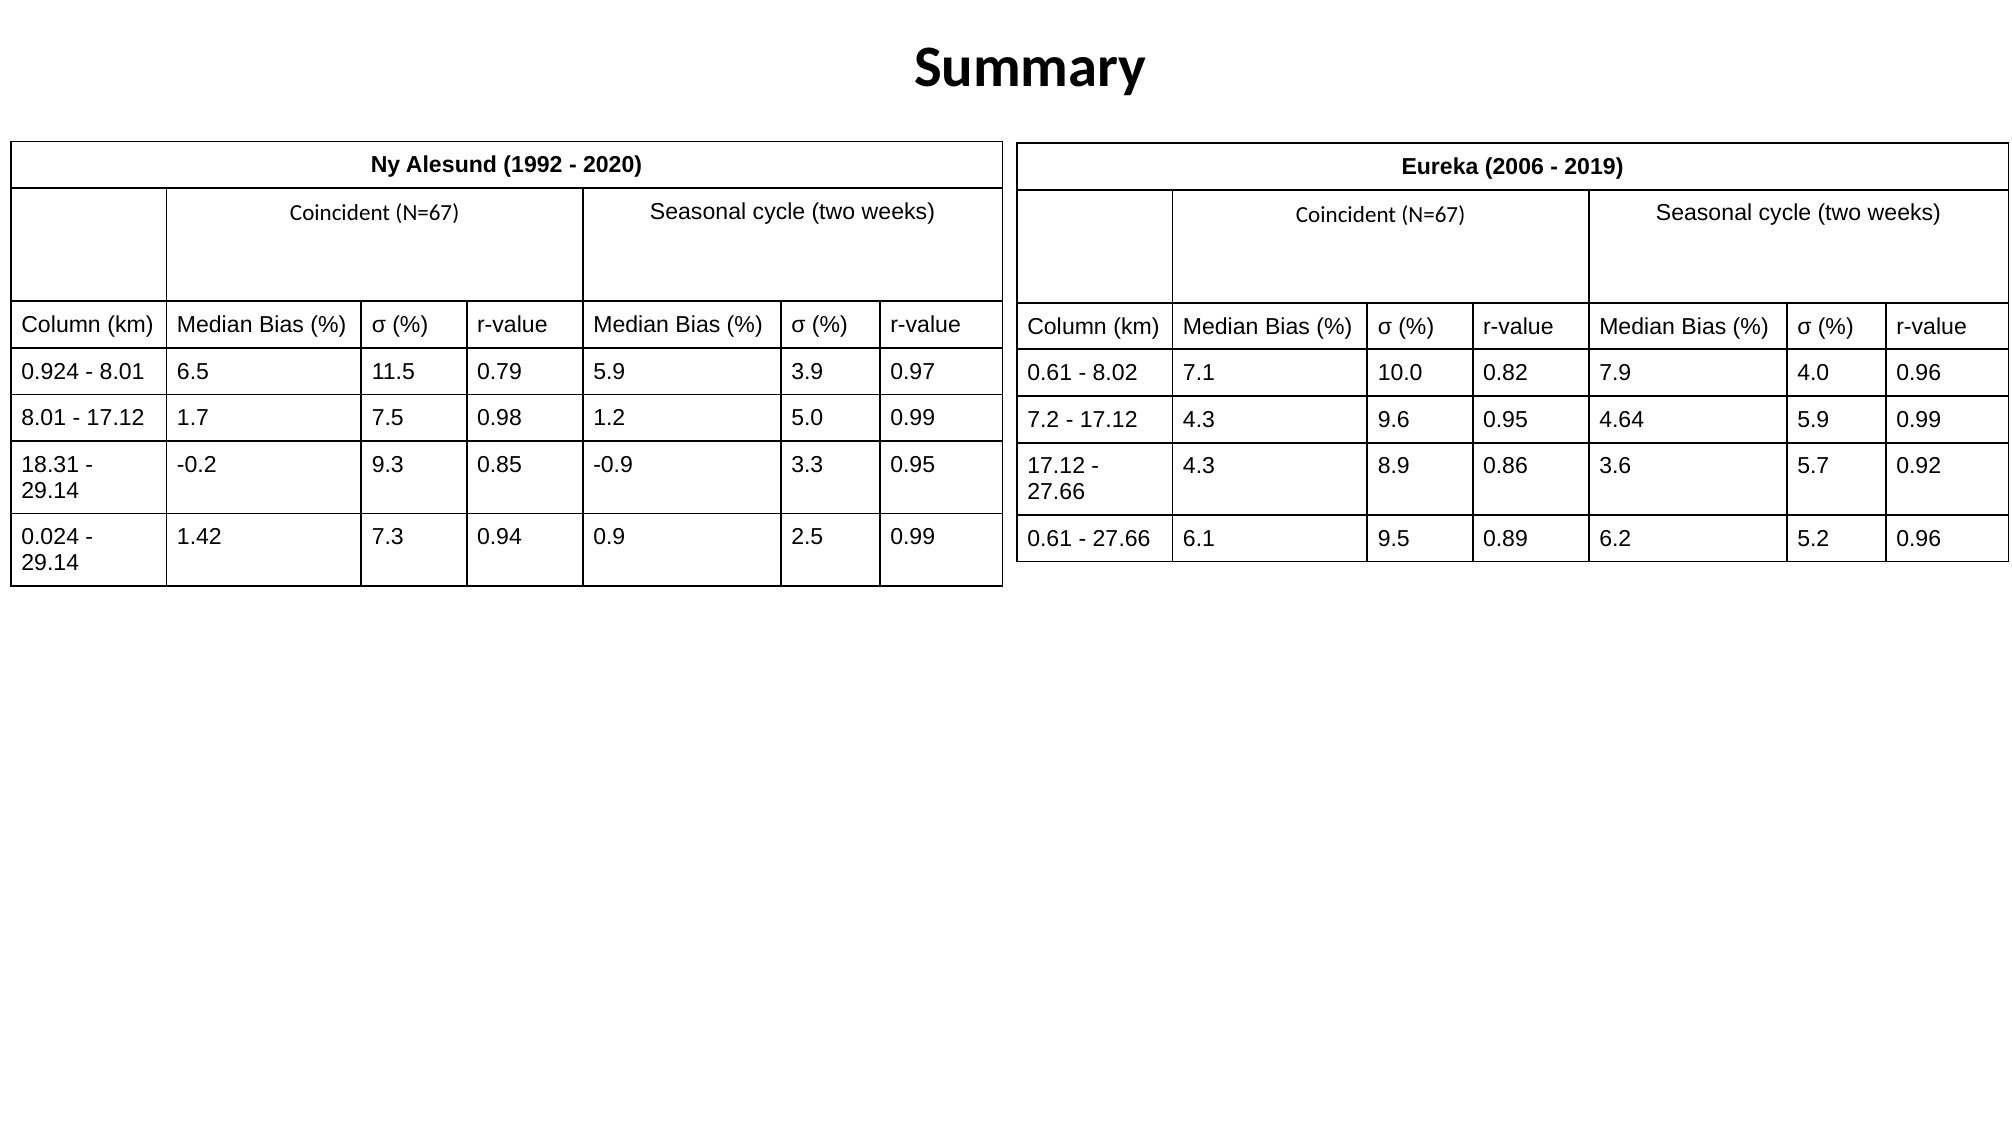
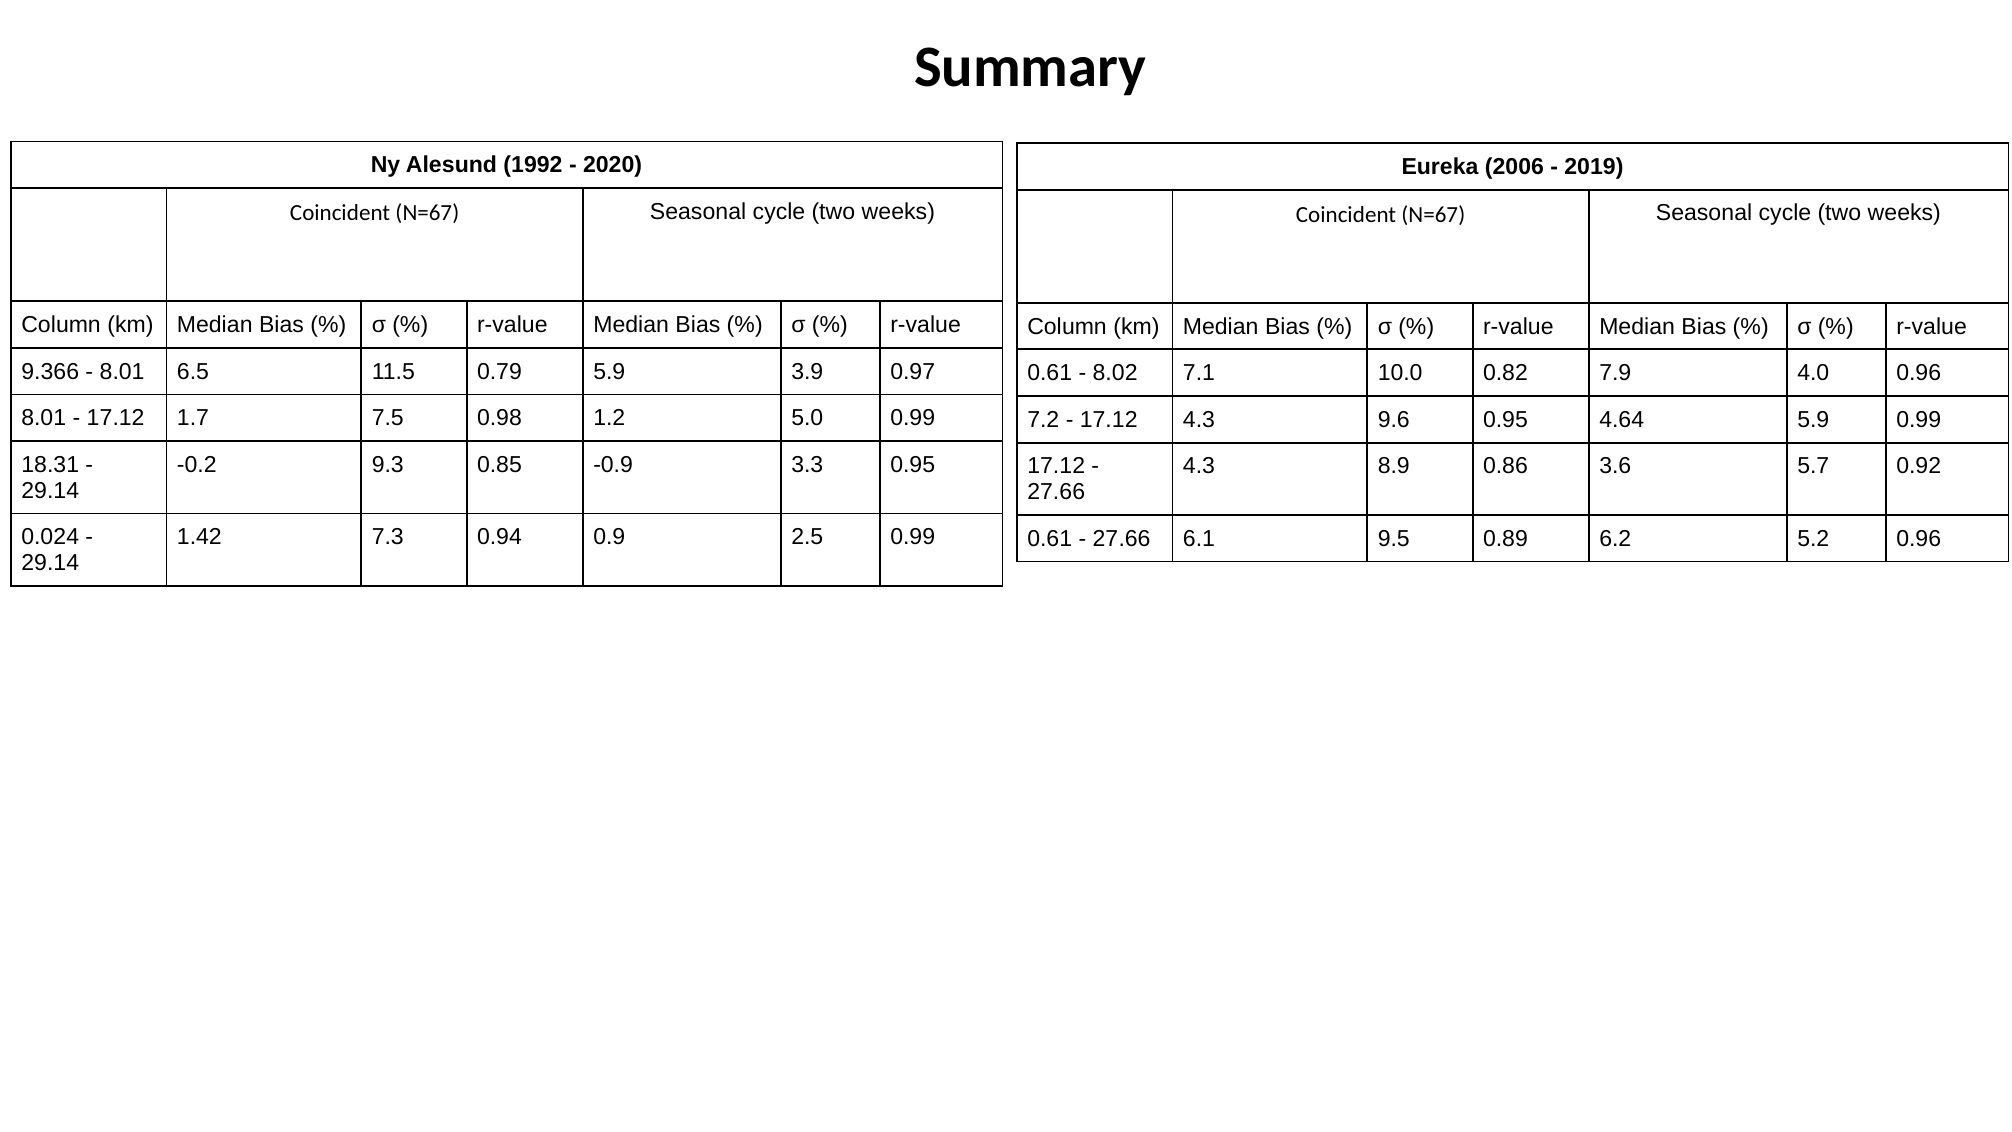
0.924: 0.924 -> 9.366 (50, 371)
